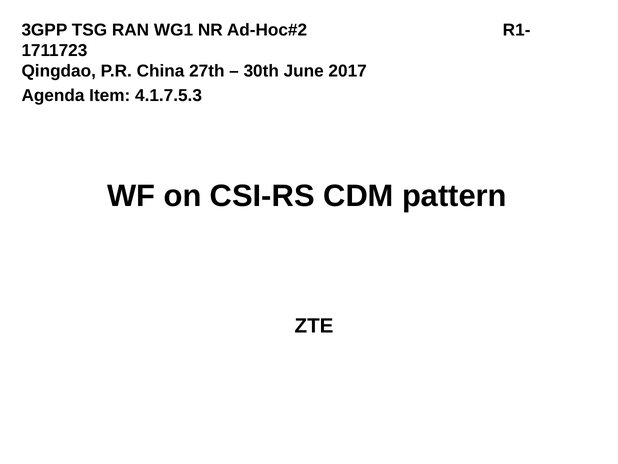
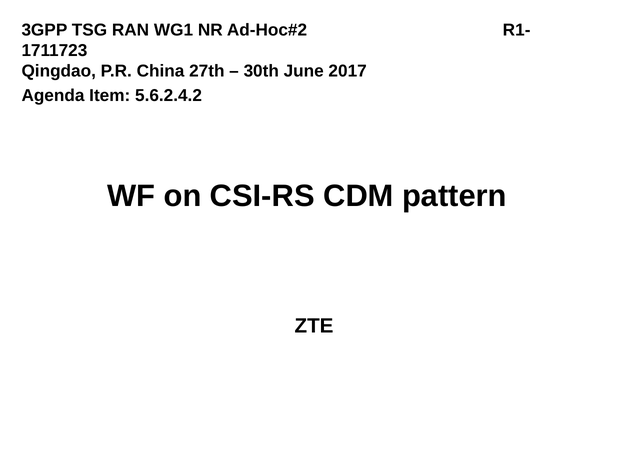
4.1.7.5.3: 4.1.7.5.3 -> 5.6.2.4.2 (169, 95)
